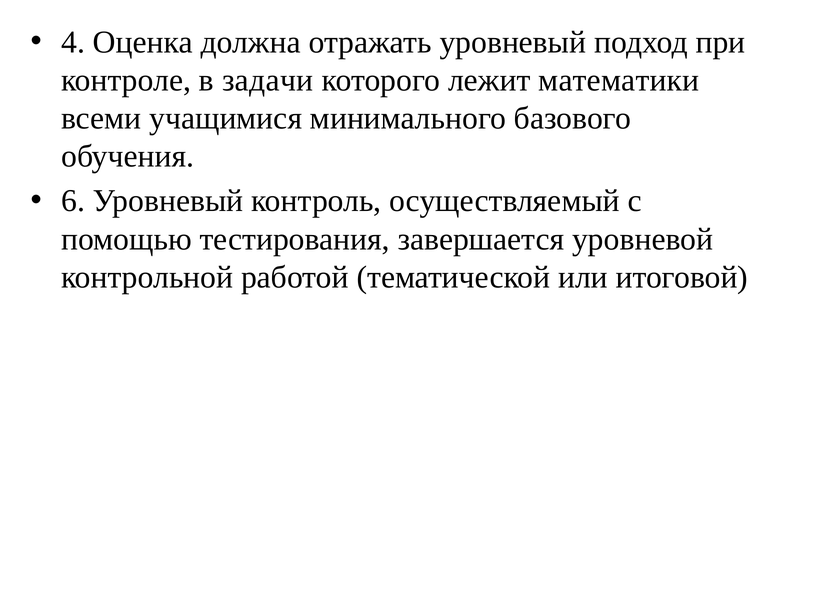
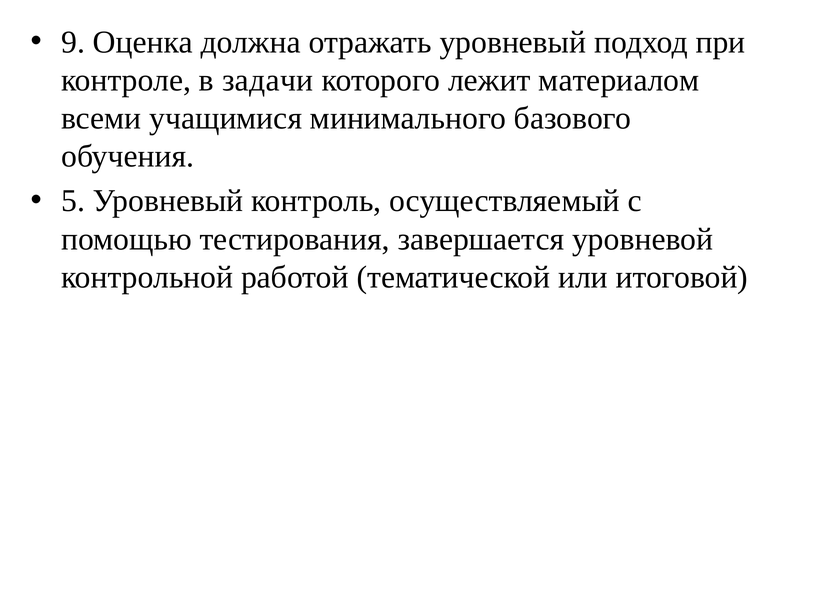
4: 4 -> 9 (73, 42)
математики: математики -> материалом (619, 80)
6: 6 -> 5 (73, 201)
